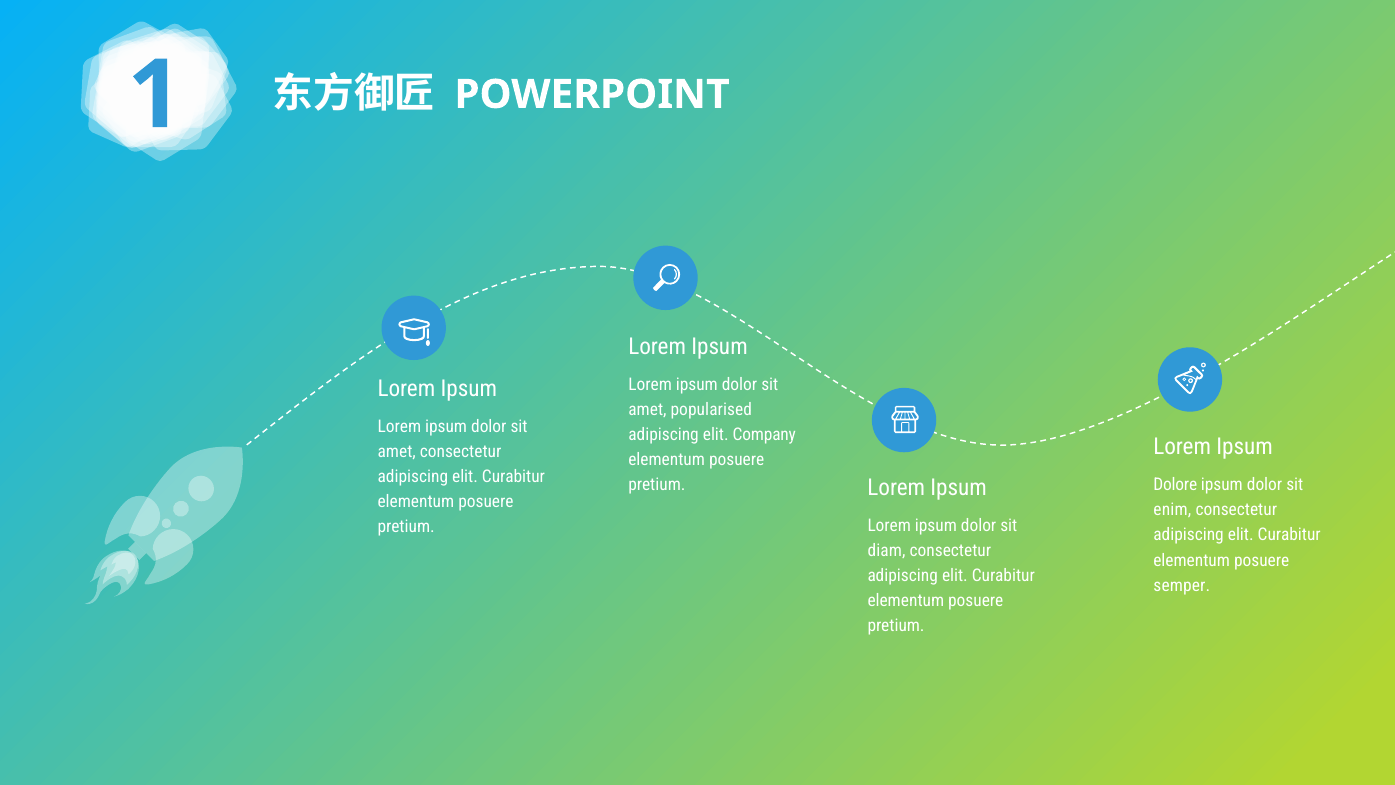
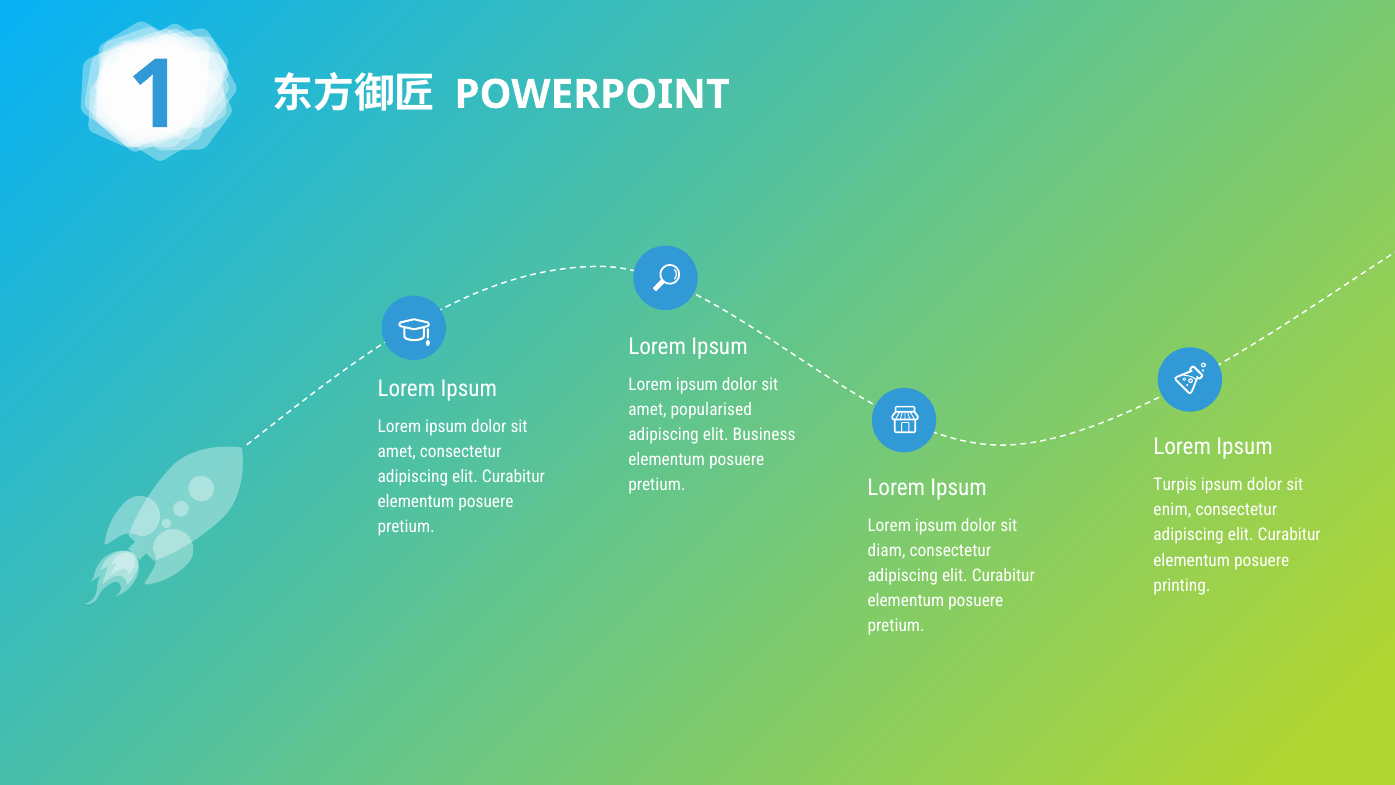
Company: Company -> Business (764, 435)
Dolore: Dolore -> Turpis (1175, 485)
semper: semper -> printing (1182, 585)
